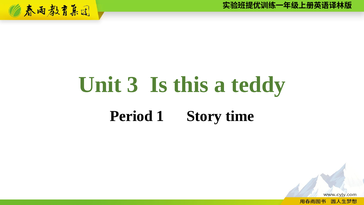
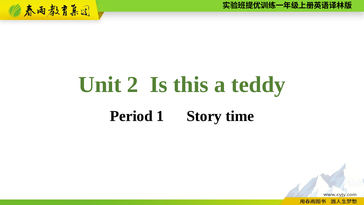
3: 3 -> 2 (133, 85)
